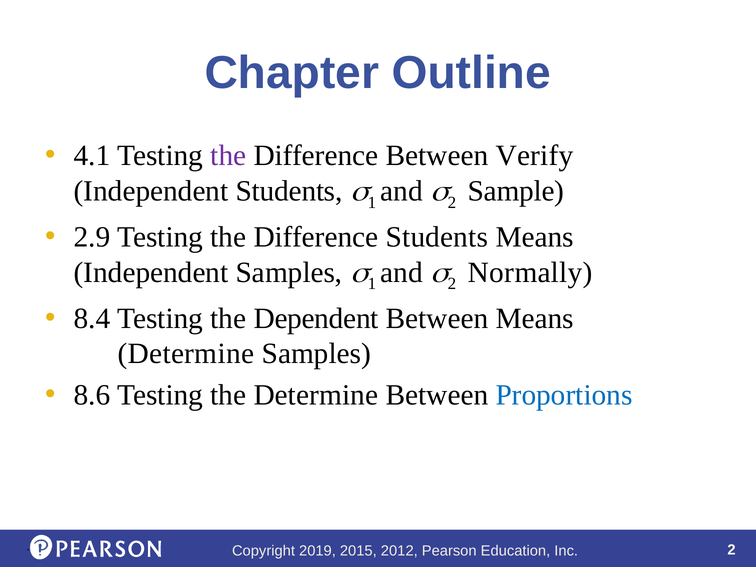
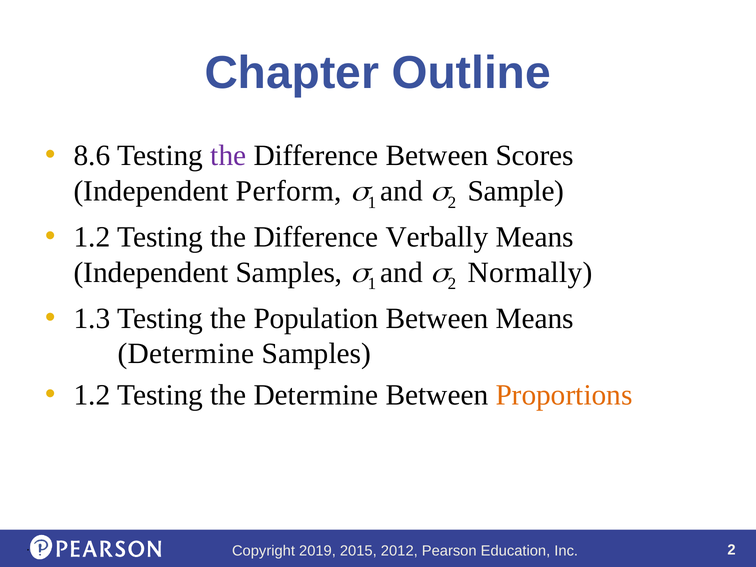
4.1: 4.1 -> 8.6 (92, 156)
Verify: Verify -> Scores (535, 156)
Independent Students: Students -> Perform (289, 191)
2.9: 2.9 -> 1.2 (92, 237)
Difference Students: Students -> Verbally (437, 237)
8.4: 8.4 -> 1.3 (92, 318)
Dependent: Dependent -> Population (316, 318)
8.6: 8.6 -> 1.2 (92, 395)
Proportions colour: blue -> orange (564, 395)
